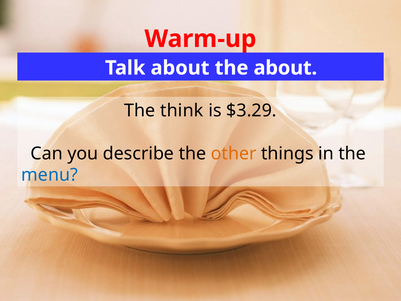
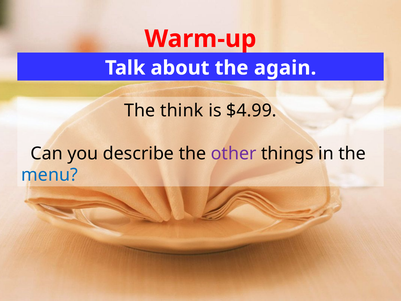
the about: about -> again (285, 68)
$3.29: $3.29 -> $4.99 (251, 111)
other colour: orange -> purple (234, 153)
